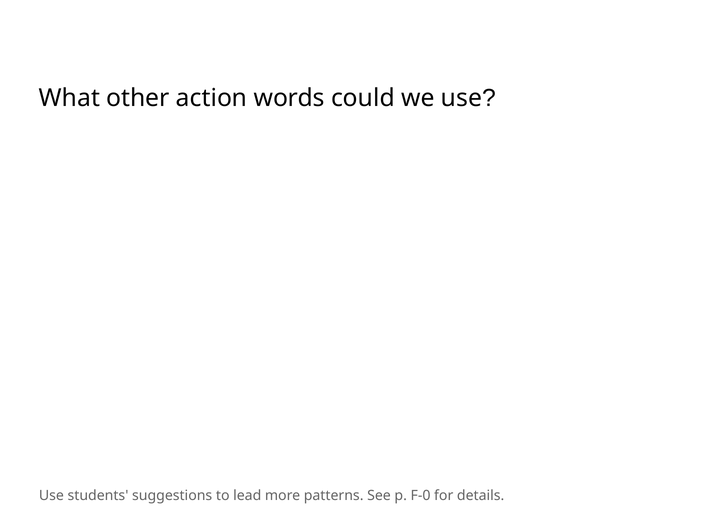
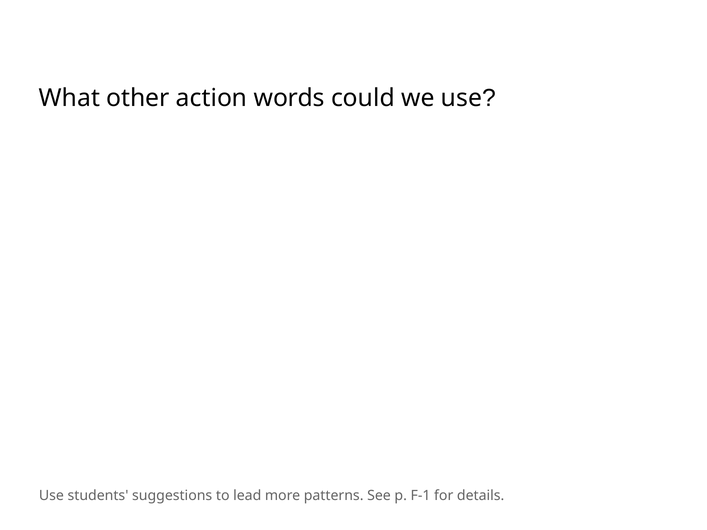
F-0: F-0 -> F-1 (421, 496)
